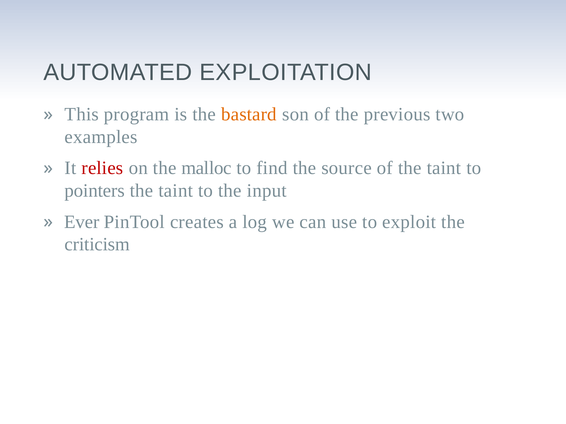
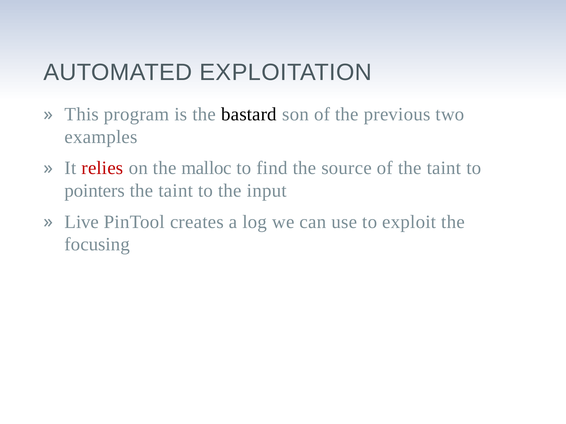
bastard colour: orange -> black (249, 115)
Ever: Ever -> Live (82, 222)
criticism: criticism -> focusing (97, 245)
